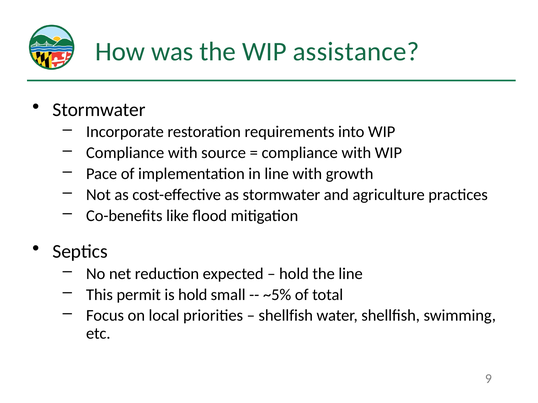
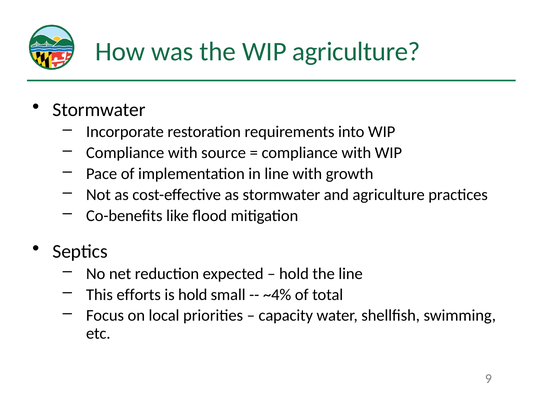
WIP assistance: assistance -> agriculture (356, 52)
permit: permit -> efforts (139, 295)
~5%: ~5% -> ~4% (277, 295)
shellfish: shellfish -> capacity (286, 316)
